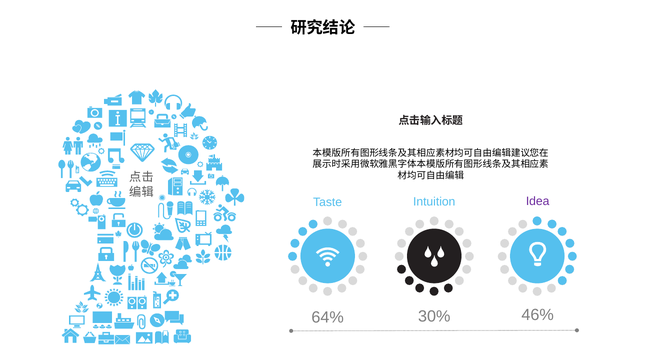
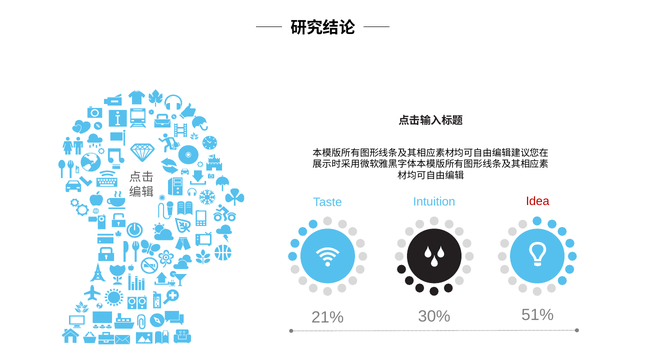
Idea colour: purple -> red (538, 202)
64%: 64% -> 21% (328, 318)
46%: 46% -> 51% (538, 315)
